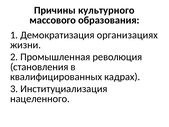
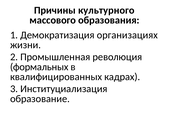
становления: становления -> формальных (39, 67)
нацеленного: нацеленного -> образование (40, 99)
